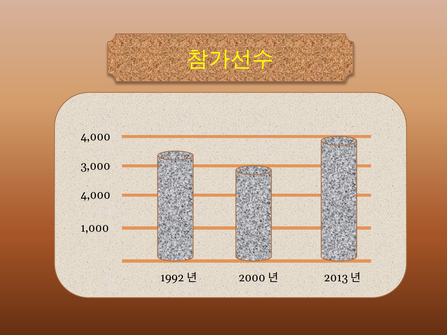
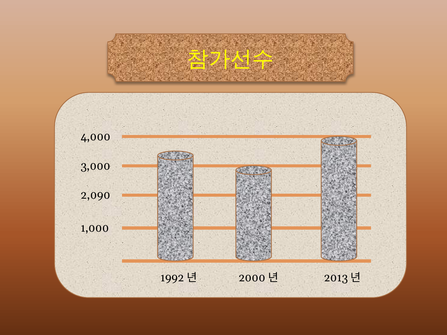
4,000: 4,000 -> 2,090 (95, 195)
